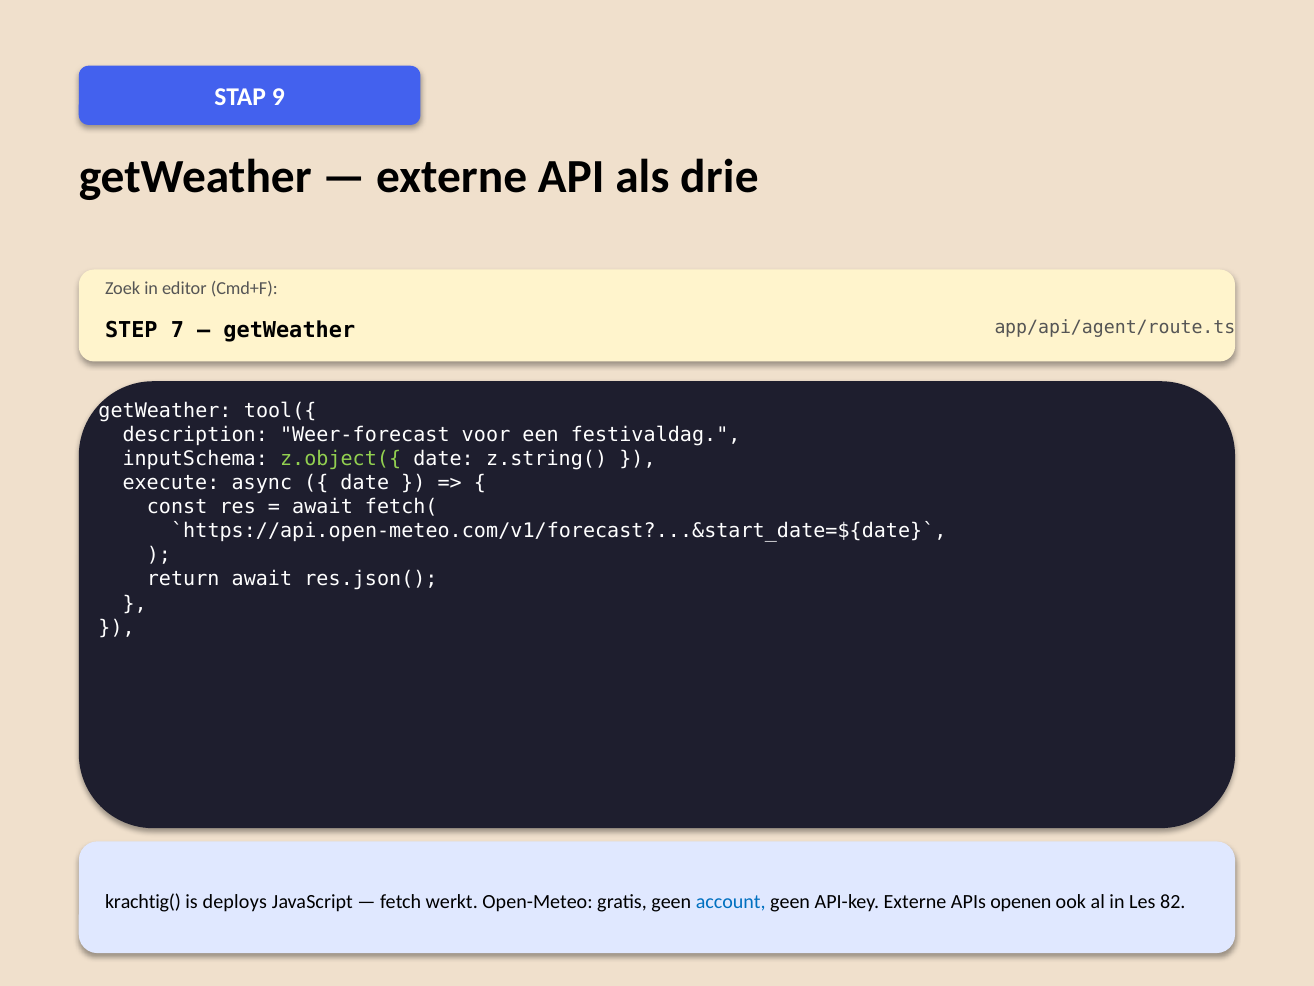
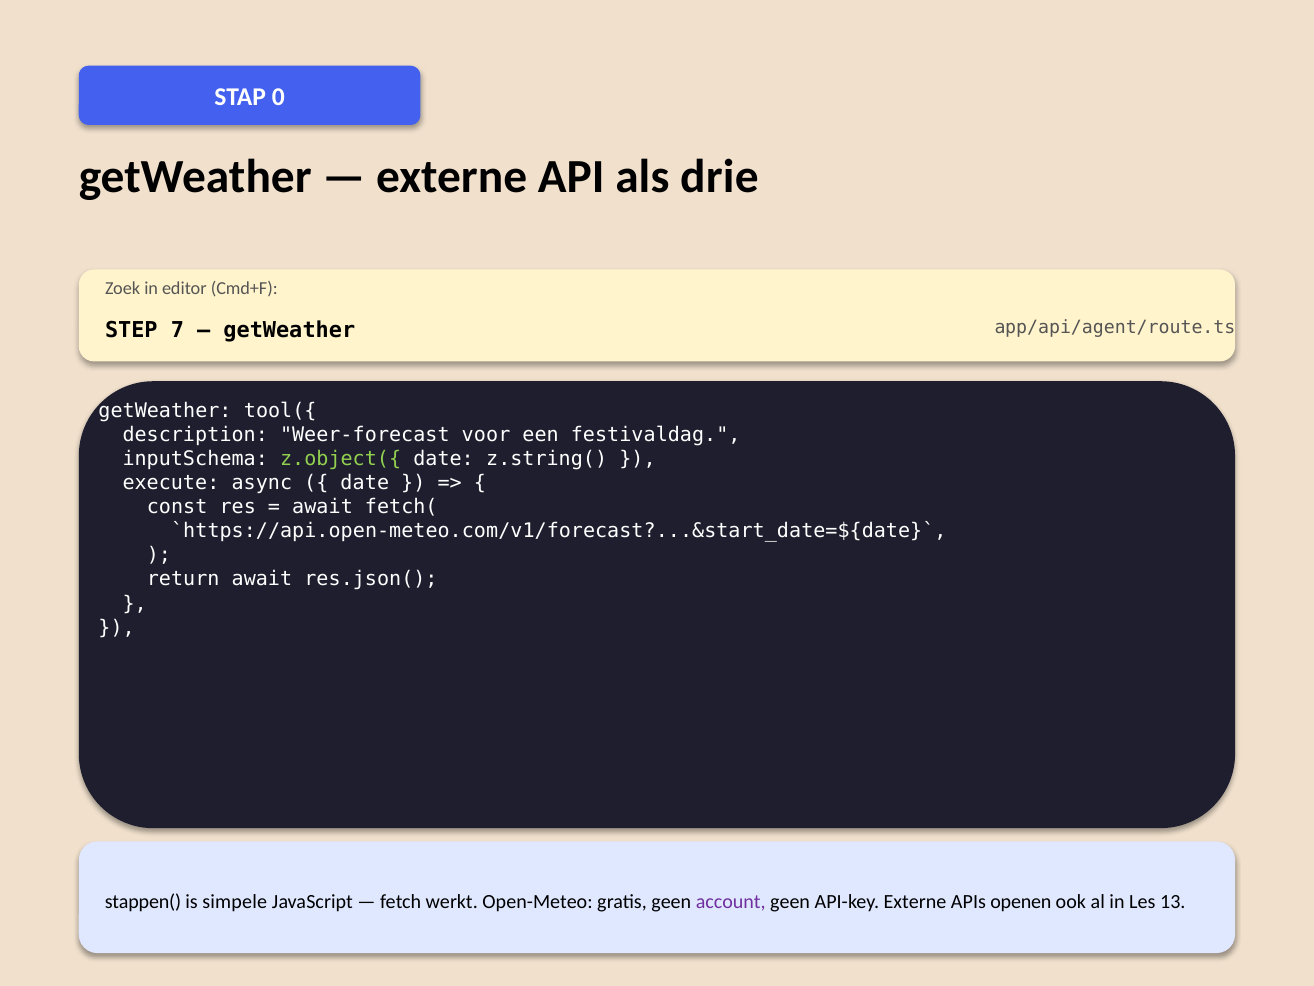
9: 9 -> 0 (278, 97)
krachtig(: krachtig( -> stappen( (143, 901)
deploys: deploys -> simpele (235, 901)
account colour: blue -> purple (731, 901)
82: 82 -> 13 (1173, 901)
